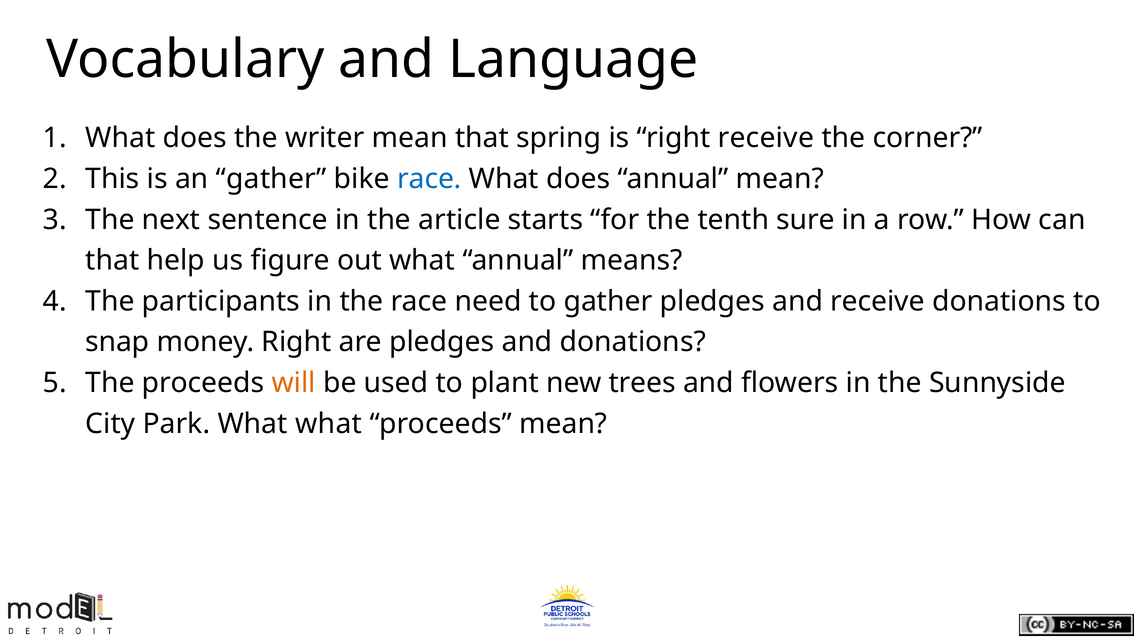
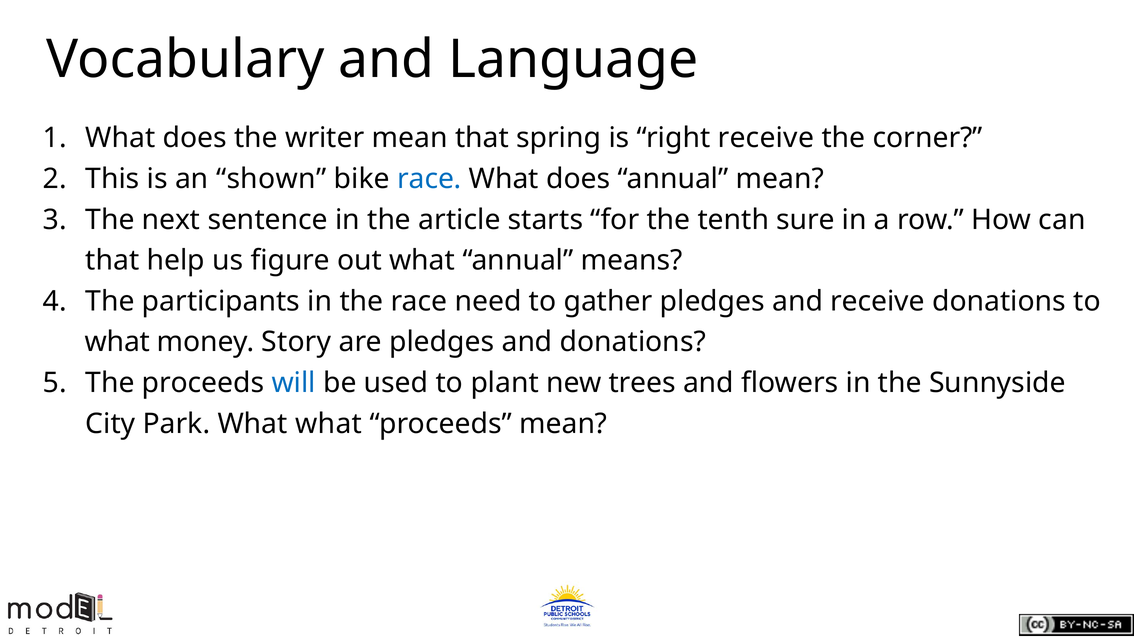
an gather: gather -> shown (271, 179)
snap: snap -> what (117, 342)
money Right: Right -> Story (296, 342)
will colour: orange -> blue (294, 383)
